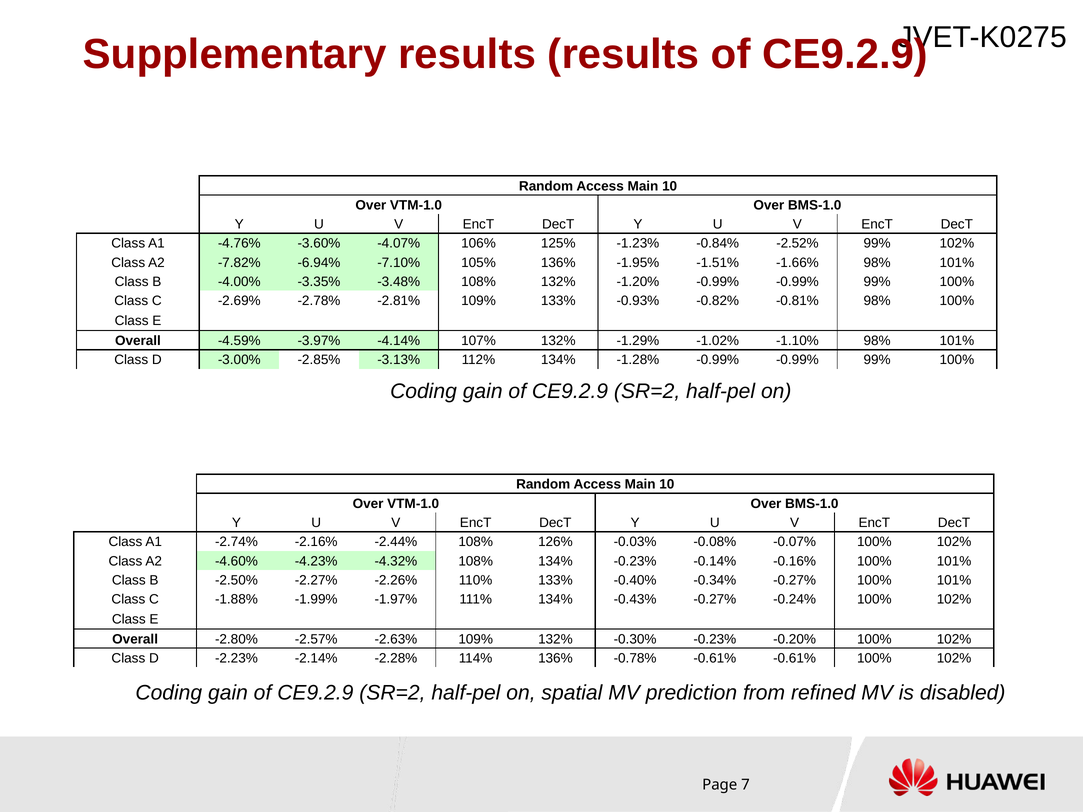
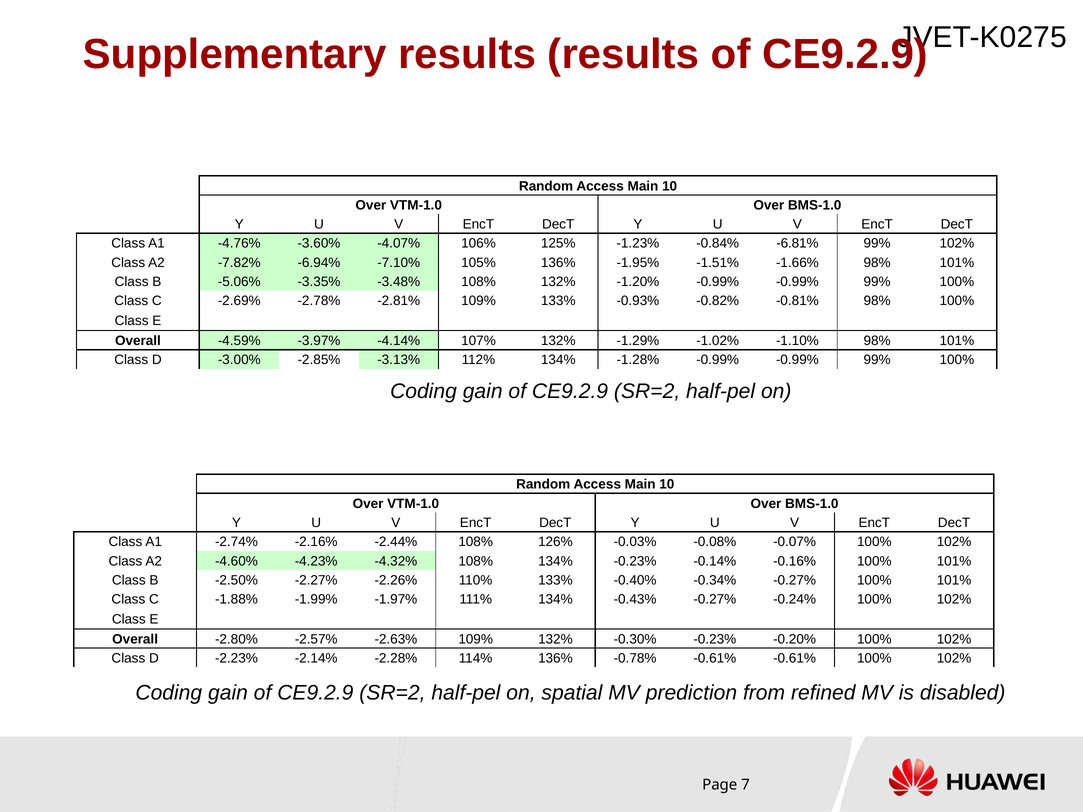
-2.52%: -2.52% -> -6.81% (797, 244)
-4.00%: -4.00% -> -5.06% (239, 282)
